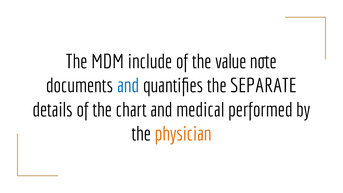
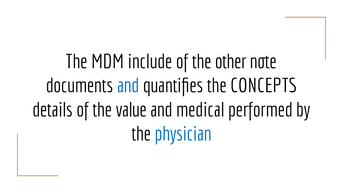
value: value -> other (231, 62)
SEPARATE: SEPARATE -> CONCEPTS (264, 86)
chart: chart -> value (131, 110)
physician colour: orange -> blue (183, 134)
